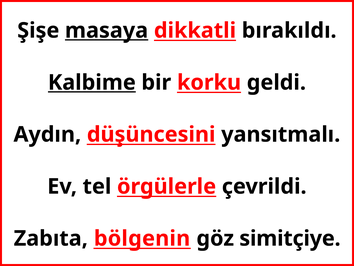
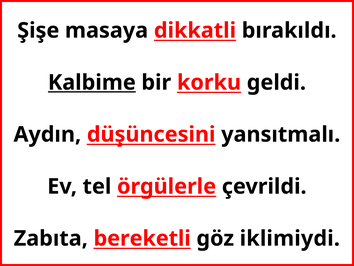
masaya underline: present -> none (107, 30)
bölgenin: bölgenin -> bereketli (142, 238)
simitçiye: simitçiye -> iklimiydi (290, 238)
